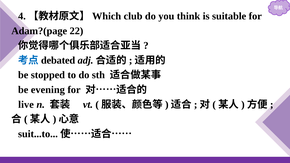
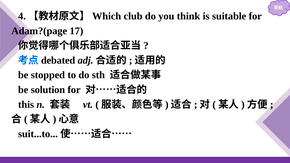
22: 22 -> 17 (76, 31)
evening: evening -> solution (48, 90)
live: live -> this (26, 105)
